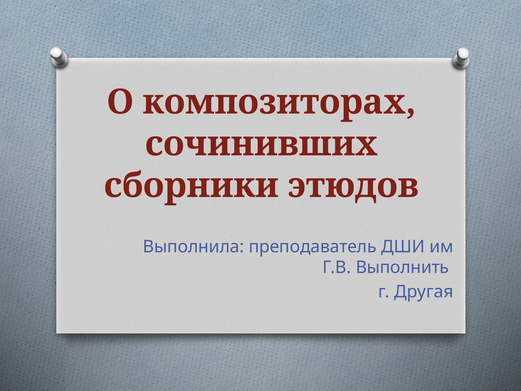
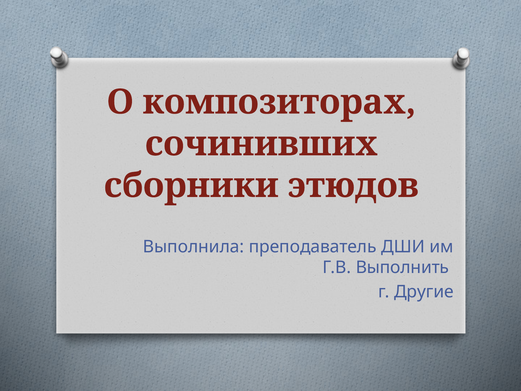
Другая: Другая -> Другие (424, 292)
